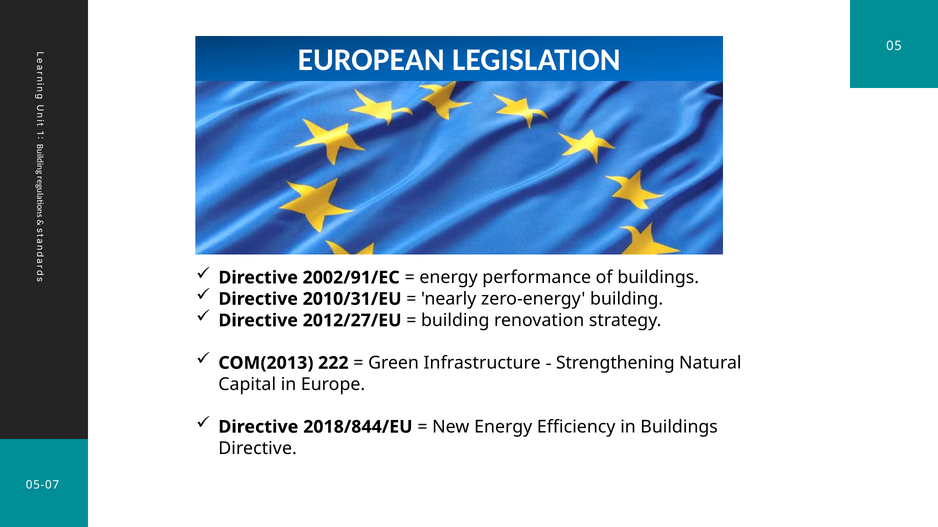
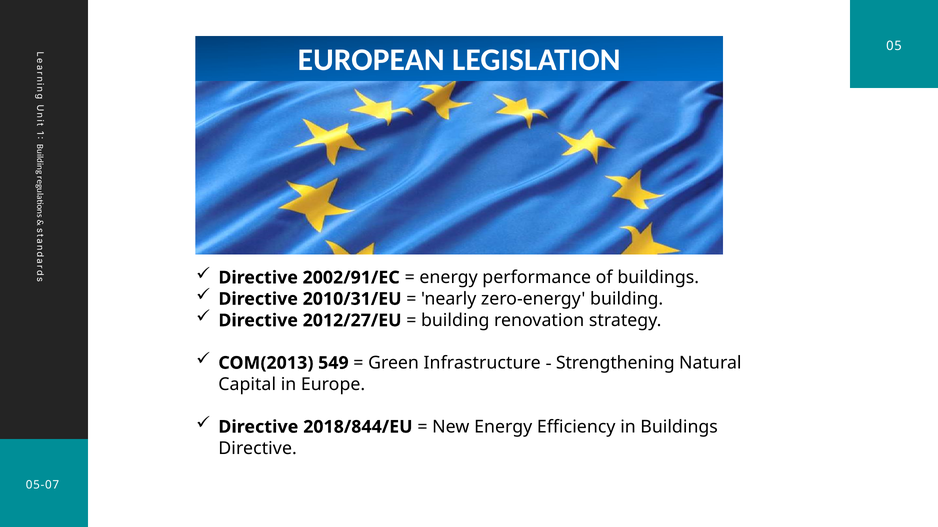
222: 222 -> 549 (333, 363)
